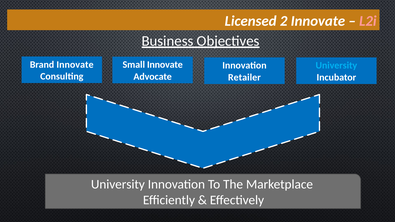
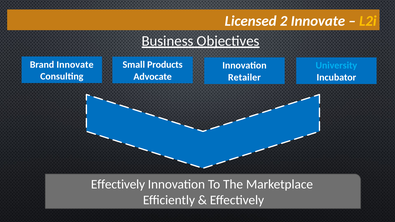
L2i colour: pink -> yellow (368, 21)
Small Innovate: Innovate -> Products (165, 65)
University: University -> Effectively (118, 184)
